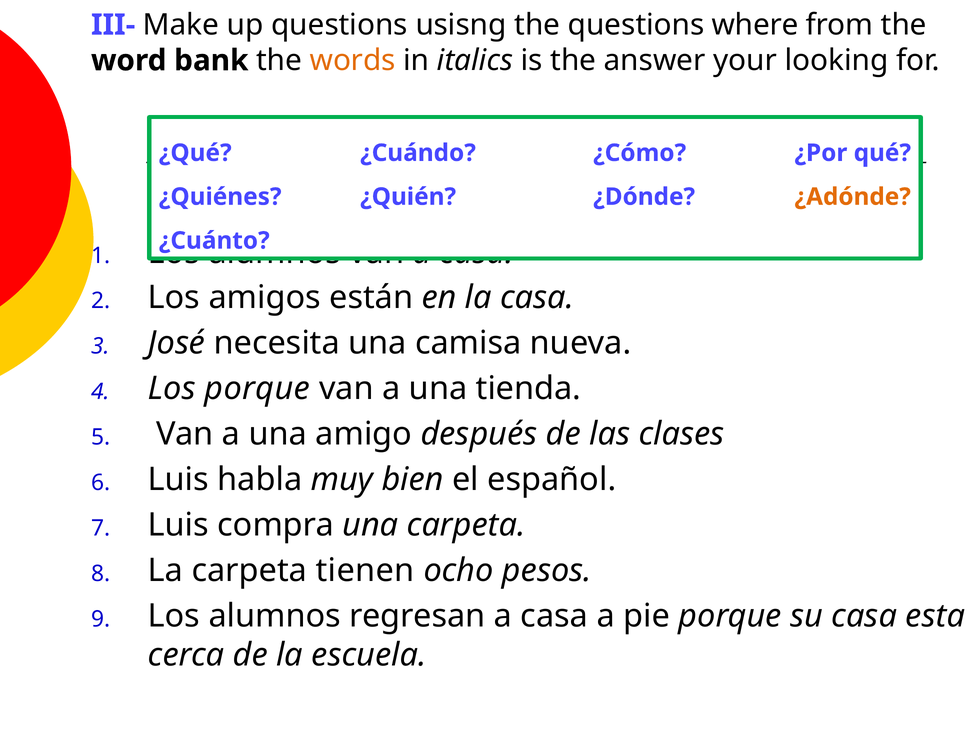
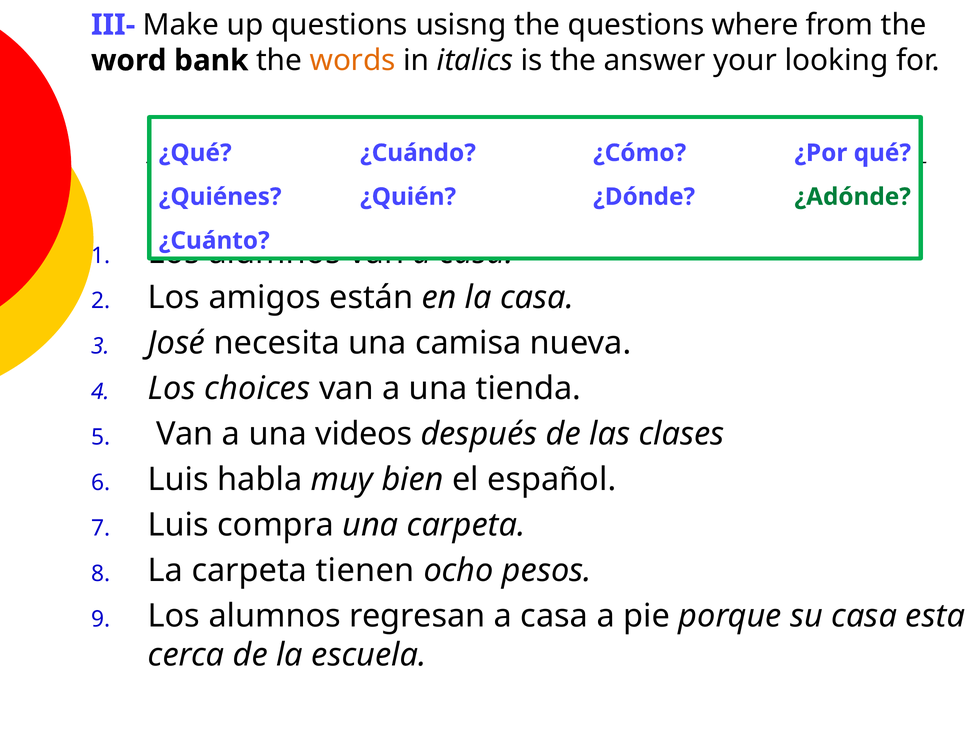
¿Adónde colour: orange -> green (853, 197)
Los porque: porque -> choices (257, 389)
amigo: amigo -> videos (364, 434)
